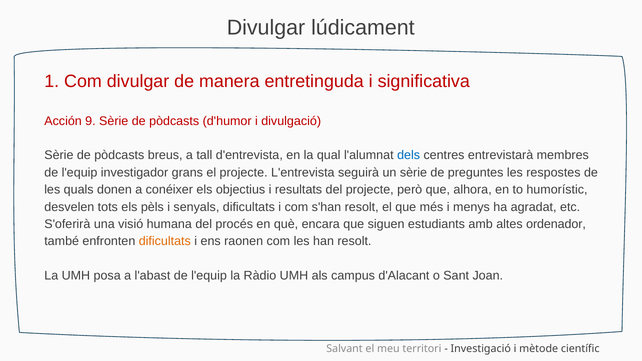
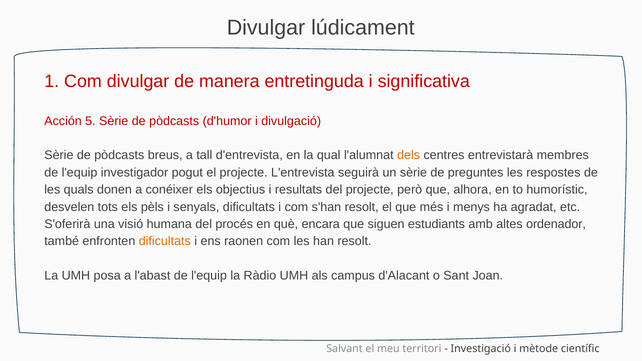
9: 9 -> 5 (90, 121)
dels colour: blue -> orange (409, 155)
grans: grans -> pogut (187, 173)
